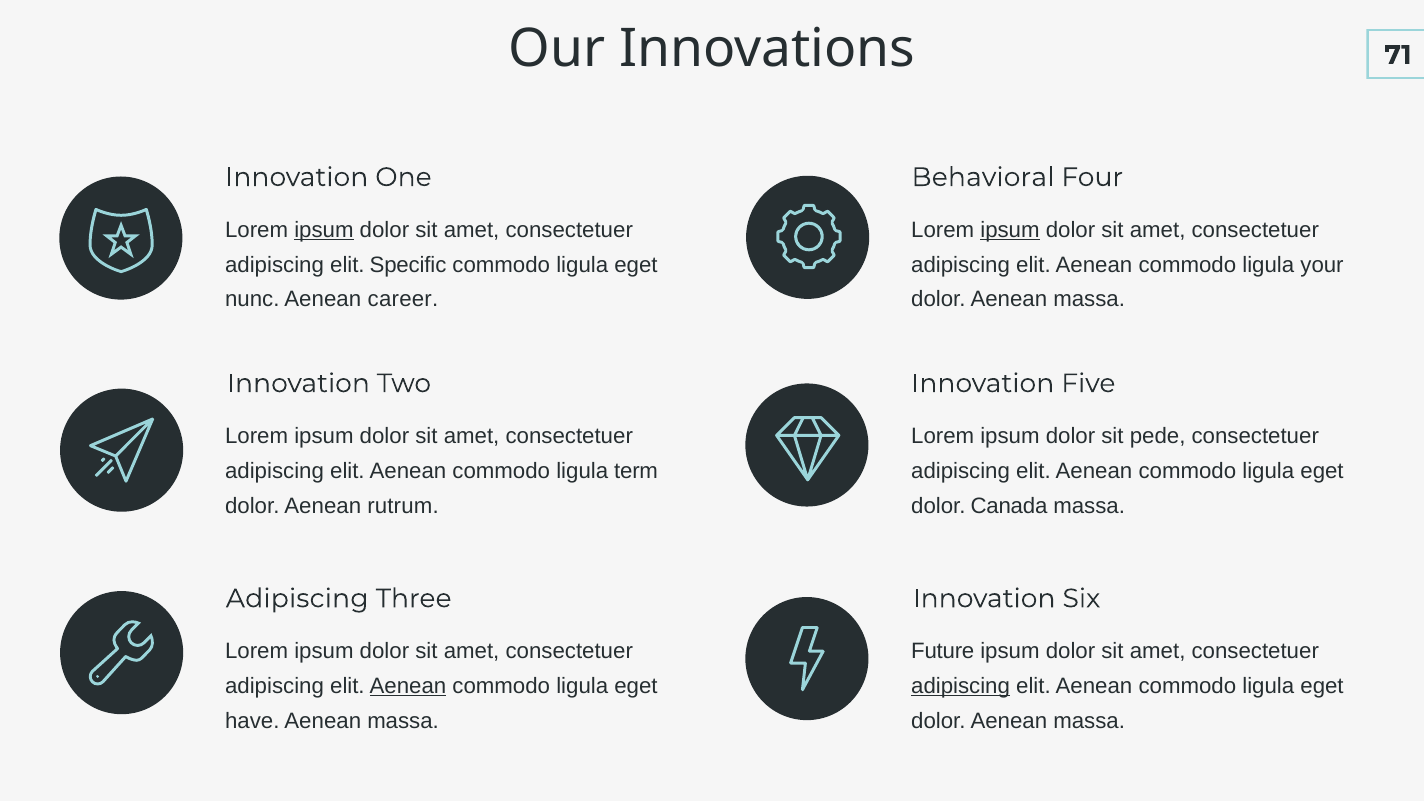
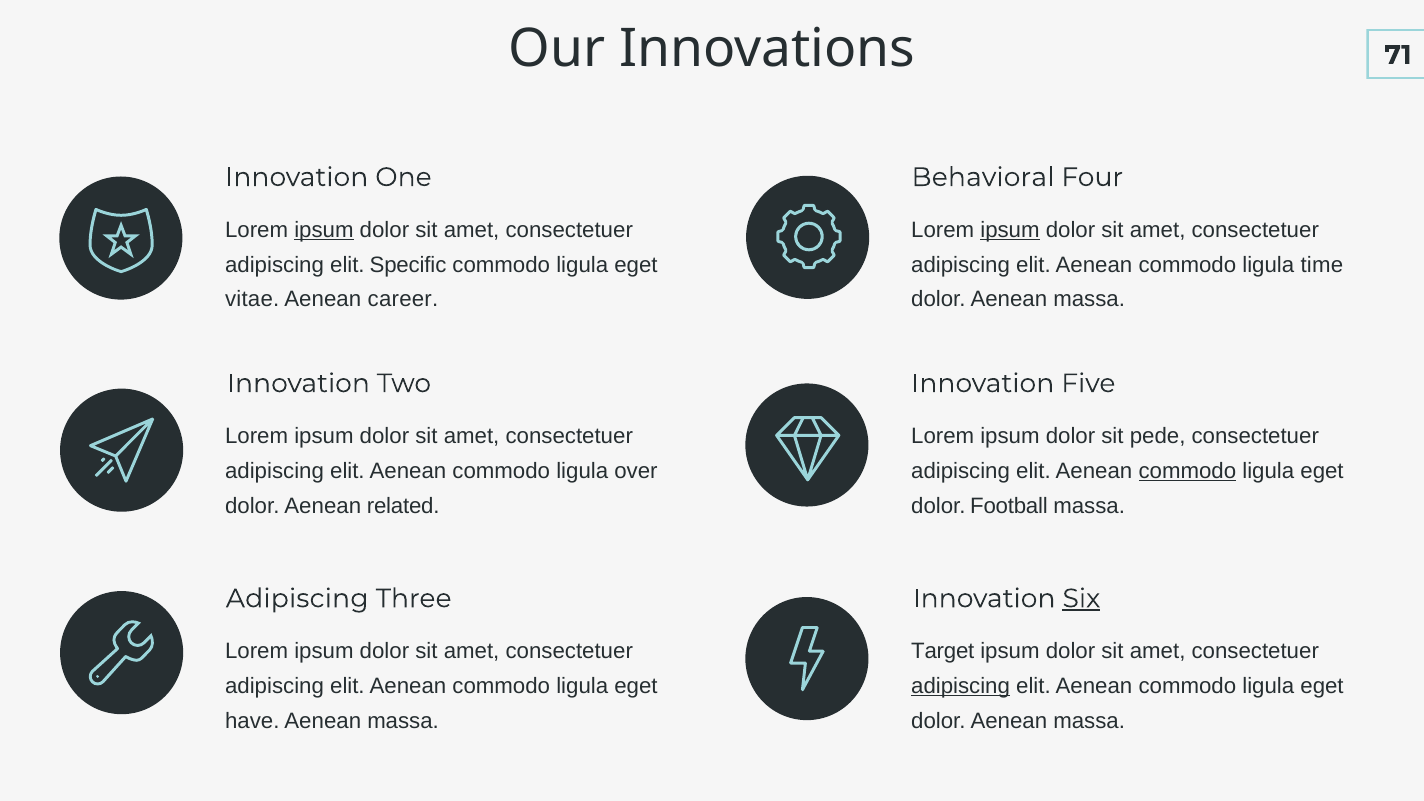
your: your -> time (1322, 265)
nunc: nunc -> vitae (252, 300)
term: term -> over (636, 471)
commodo underline: none -> present (1187, 471)
rutrum: rutrum -> related (403, 506)
Canada: Canada -> Football (1009, 506)
Six underline: none -> present (1081, 598)
Future: Future -> Target (943, 651)
Aenean underline: present -> none (408, 686)
